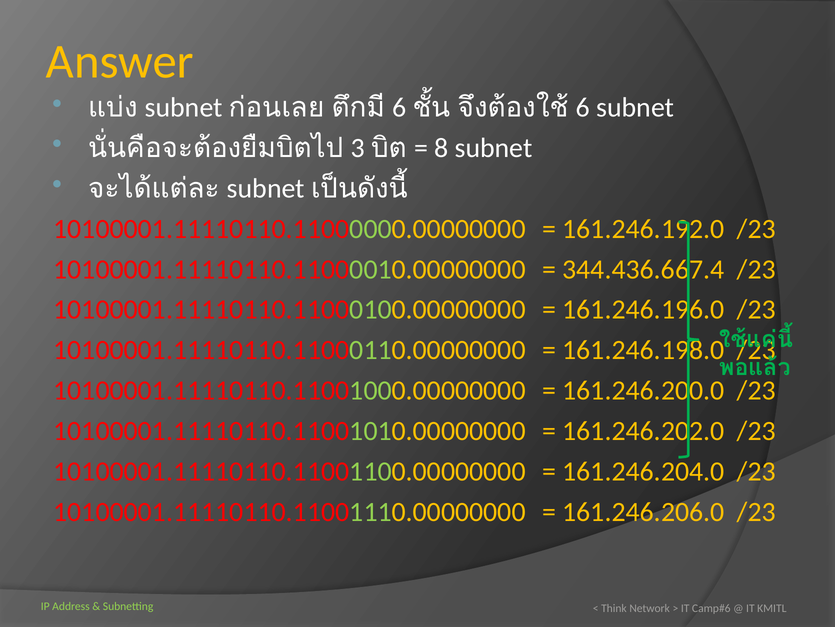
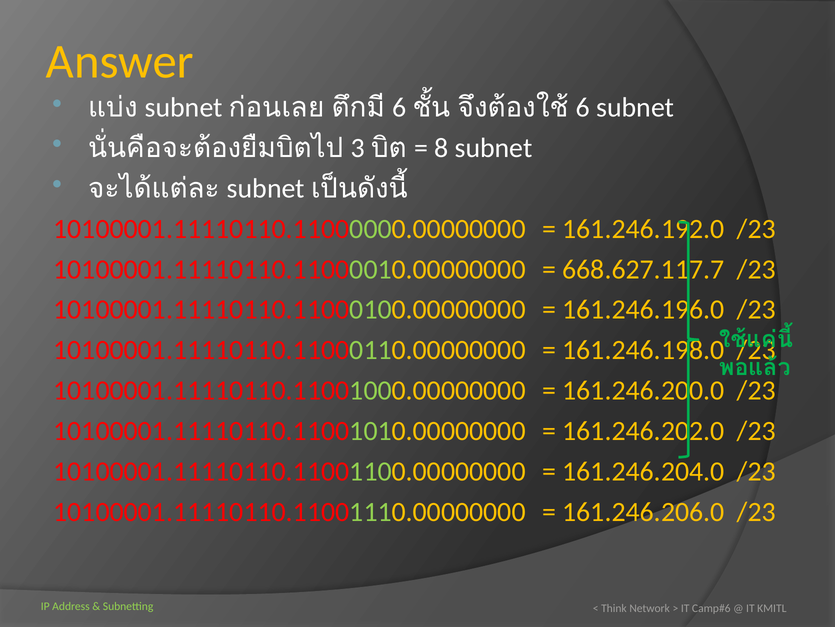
344.436.667.4: 344.436.667.4 -> 668.627.117.7 (643, 269)
